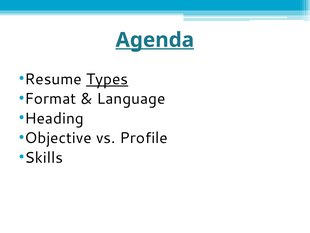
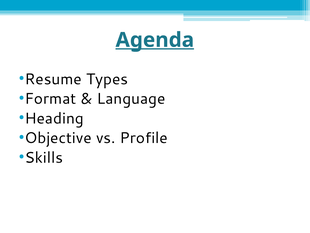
Types underline: present -> none (107, 79)
